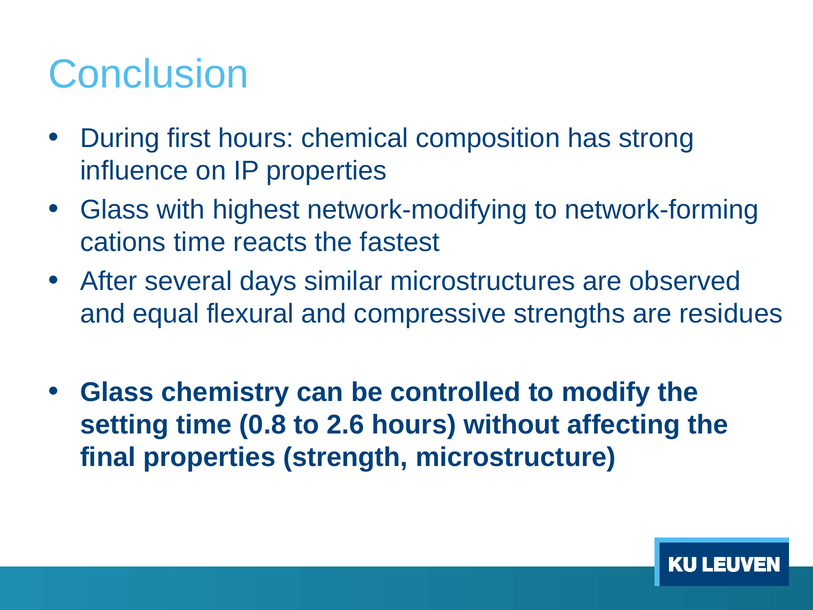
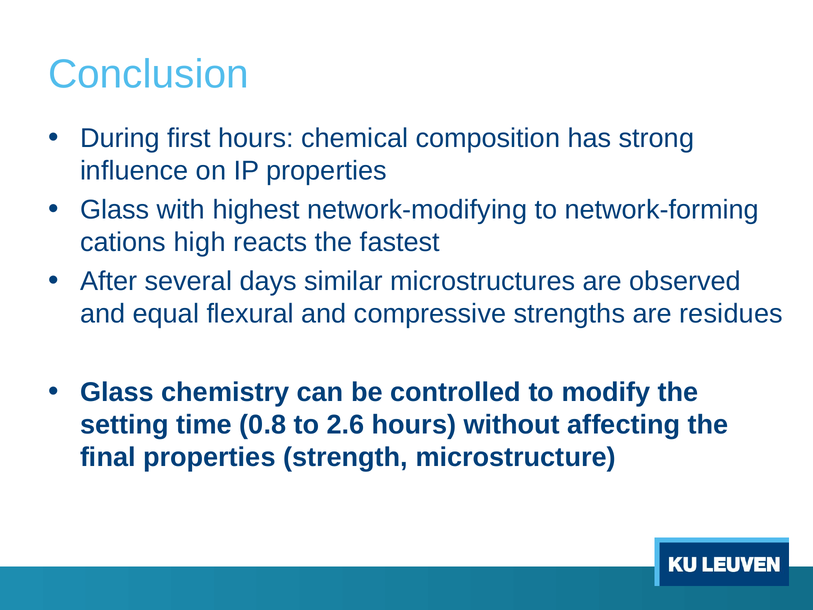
cations time: time -> high (200, 242)
